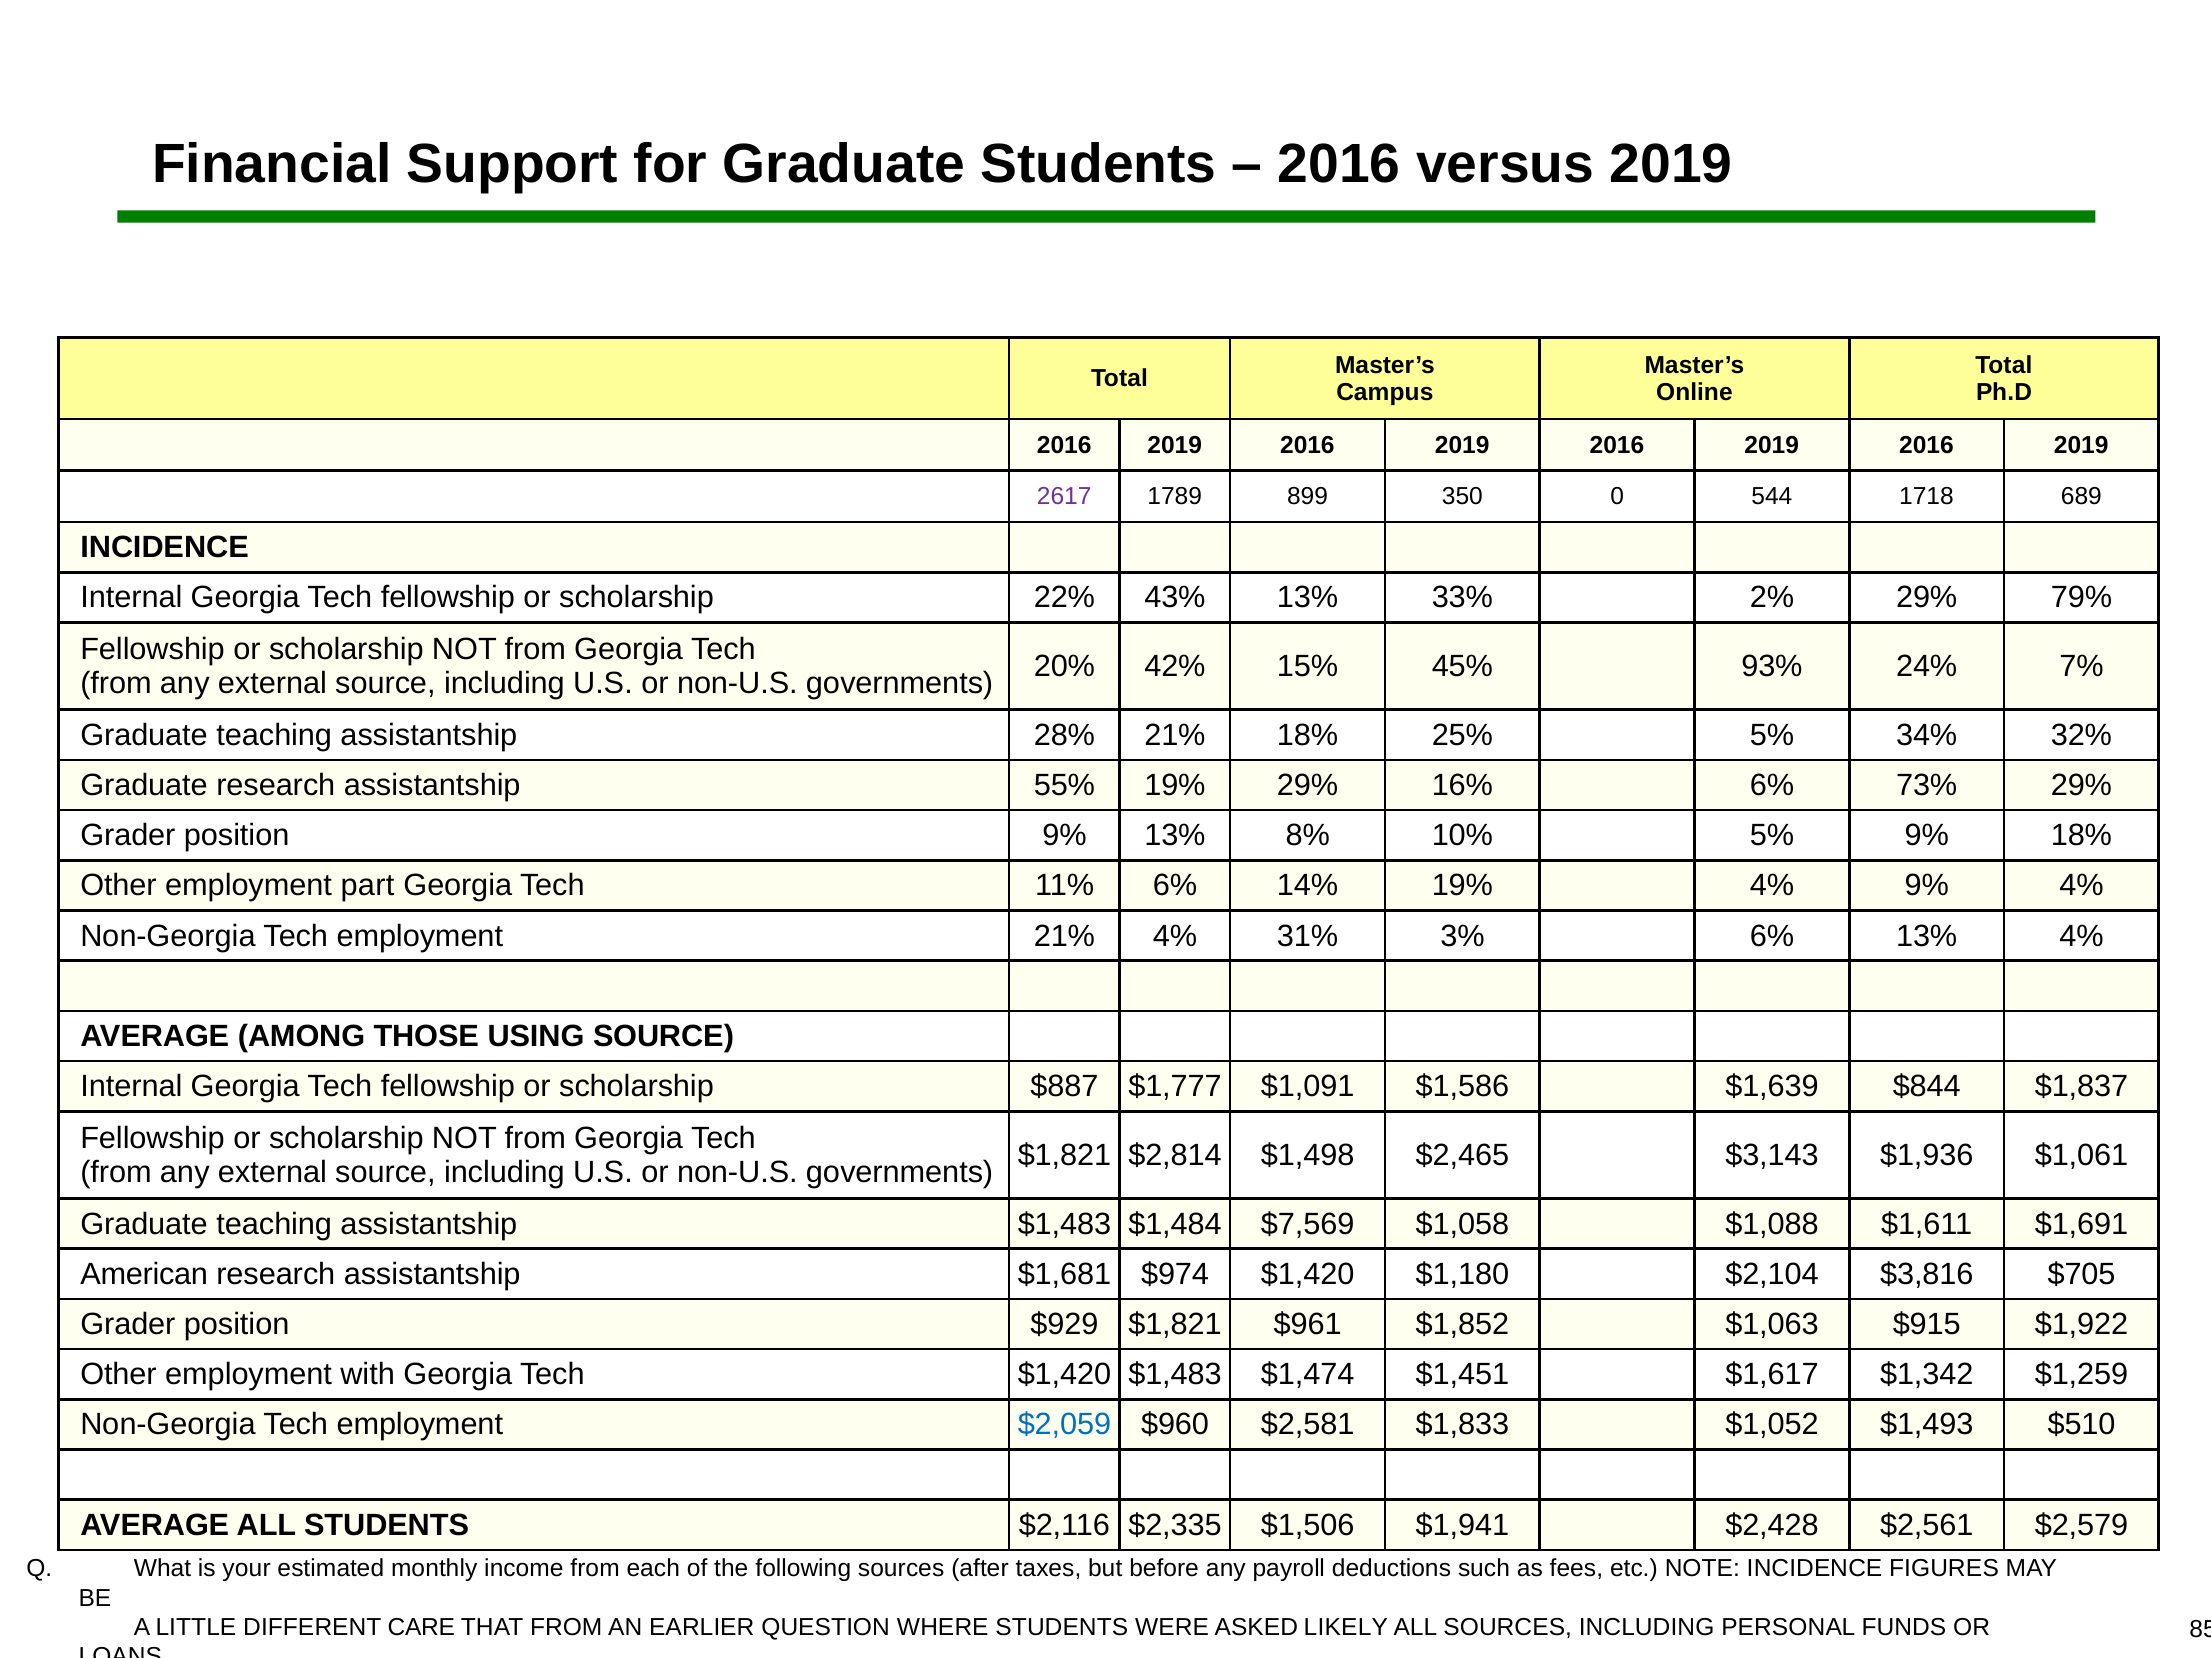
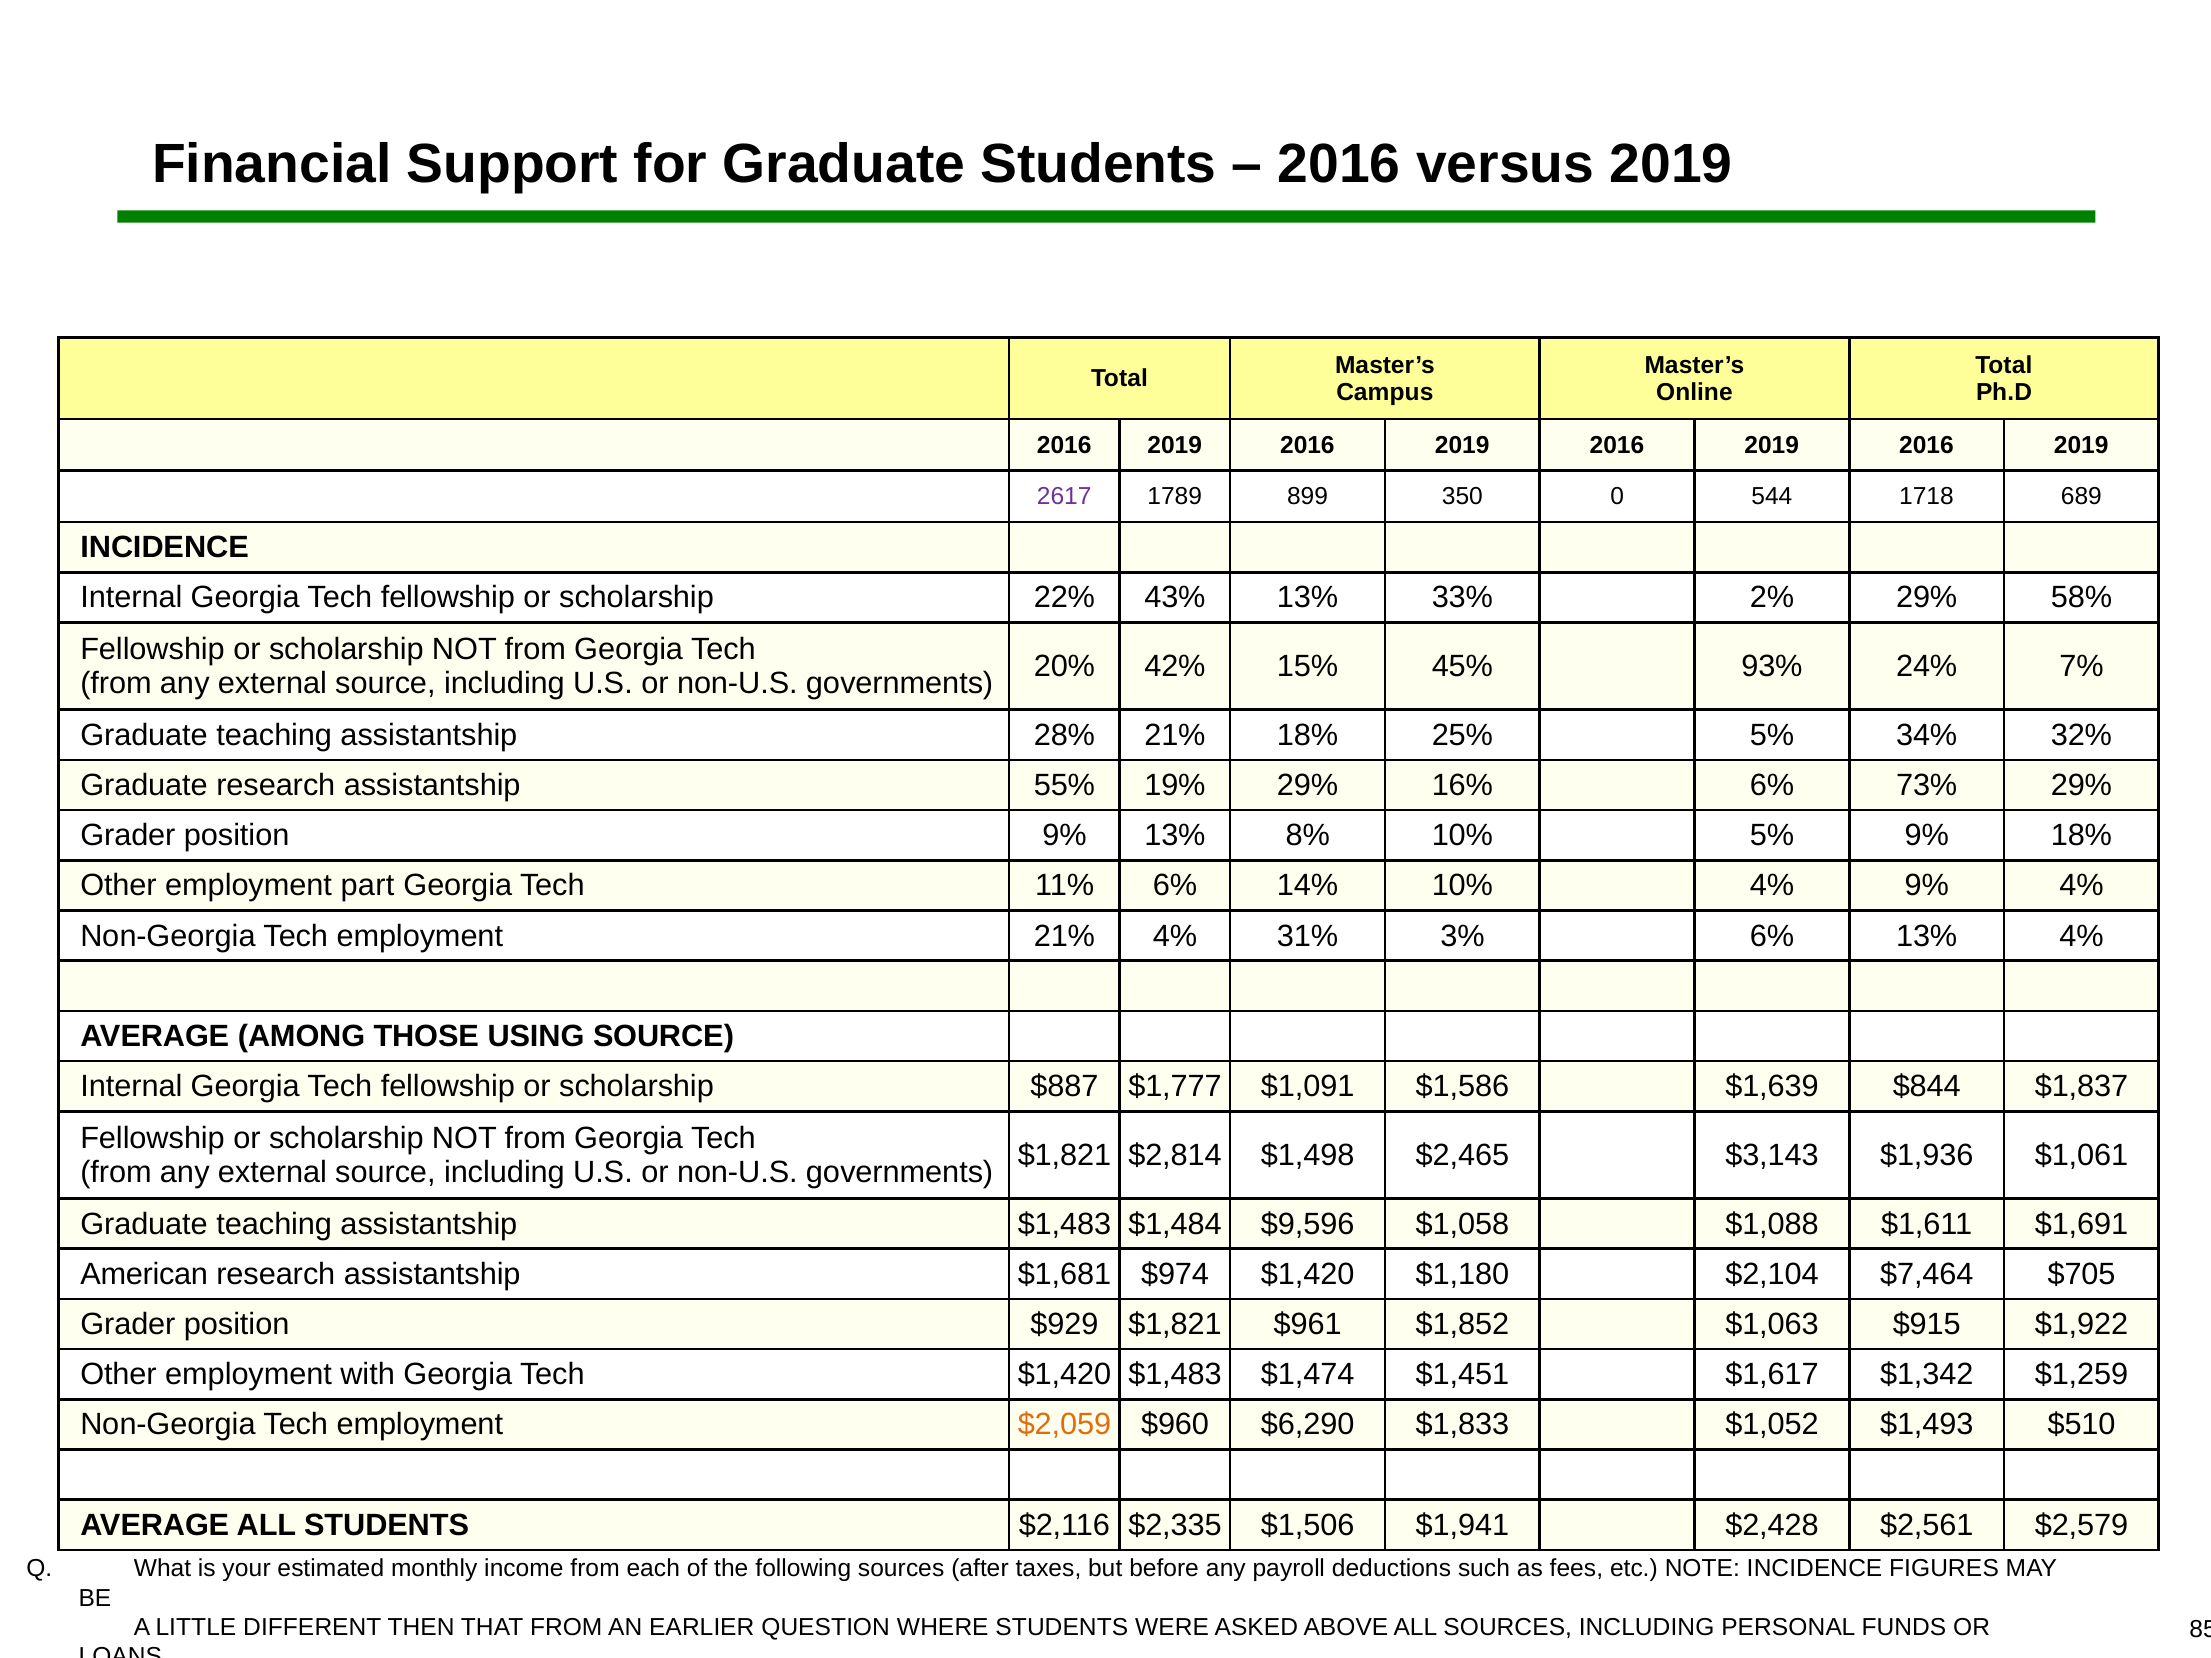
79%: 79% -> 58% (2081, 598)
14% 19%: 19% -> 10% (1462, 886)
$7,569: $7,569 -> $9,596 (1308, 1224)
$3,816: $3,816 -> $7,464 (1927, 1274)
$2,059 colour: blue -> orange (1064, 1425)
$2,581: $2,581 -> $6,290 (1308, 1425)
CARE: CARE -> THEN (421, 1628)
LIKELY: LIKELY -> ABOVE (1346, 1628)
